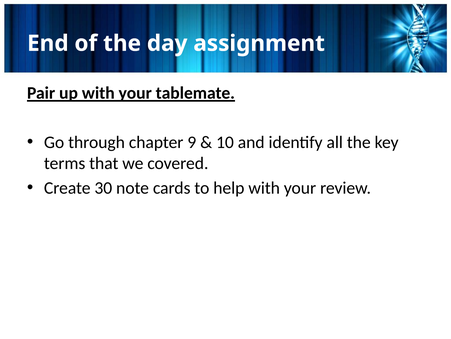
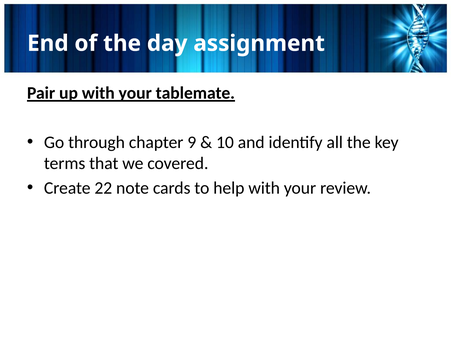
30: 30 -> 22 (103, 188)
